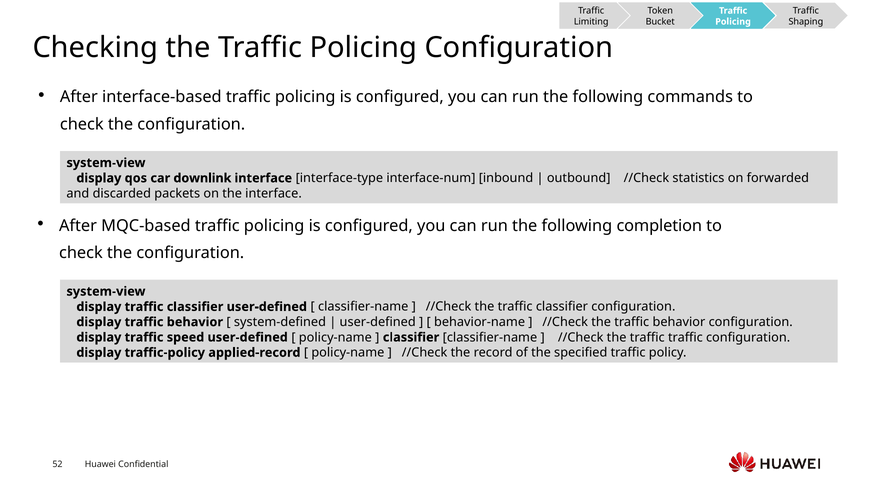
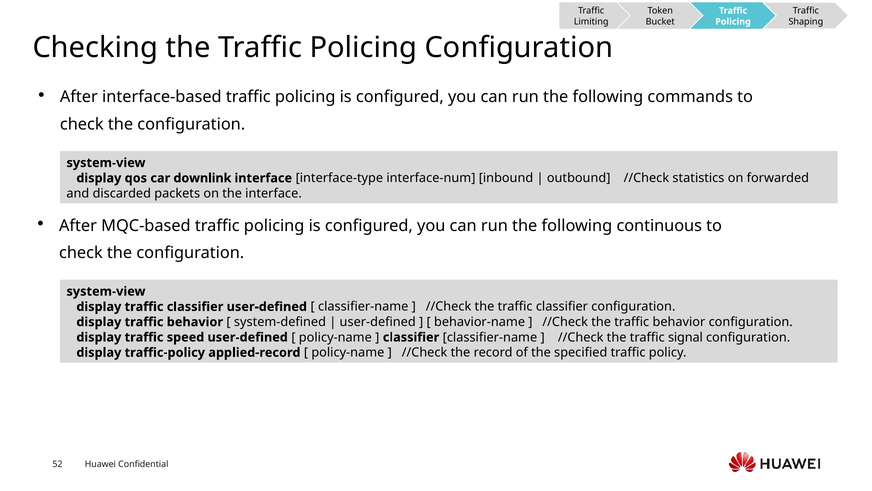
completion: completion -> continuous (659, 225)
traffic traffic: traffic -> signal (685, 337)
